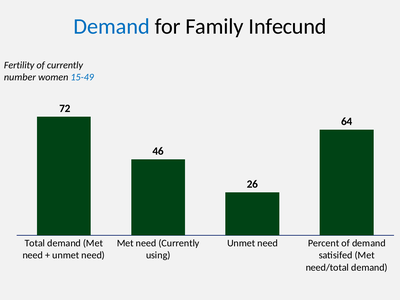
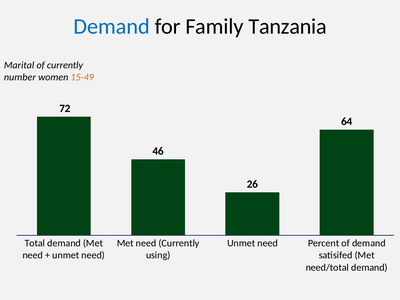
Infecund: Infecund -> Tanzania (288, 27)
Fertility: Fertility -> Marital (19, 65)
15-49 colour: blue -> orange (82, 77)
